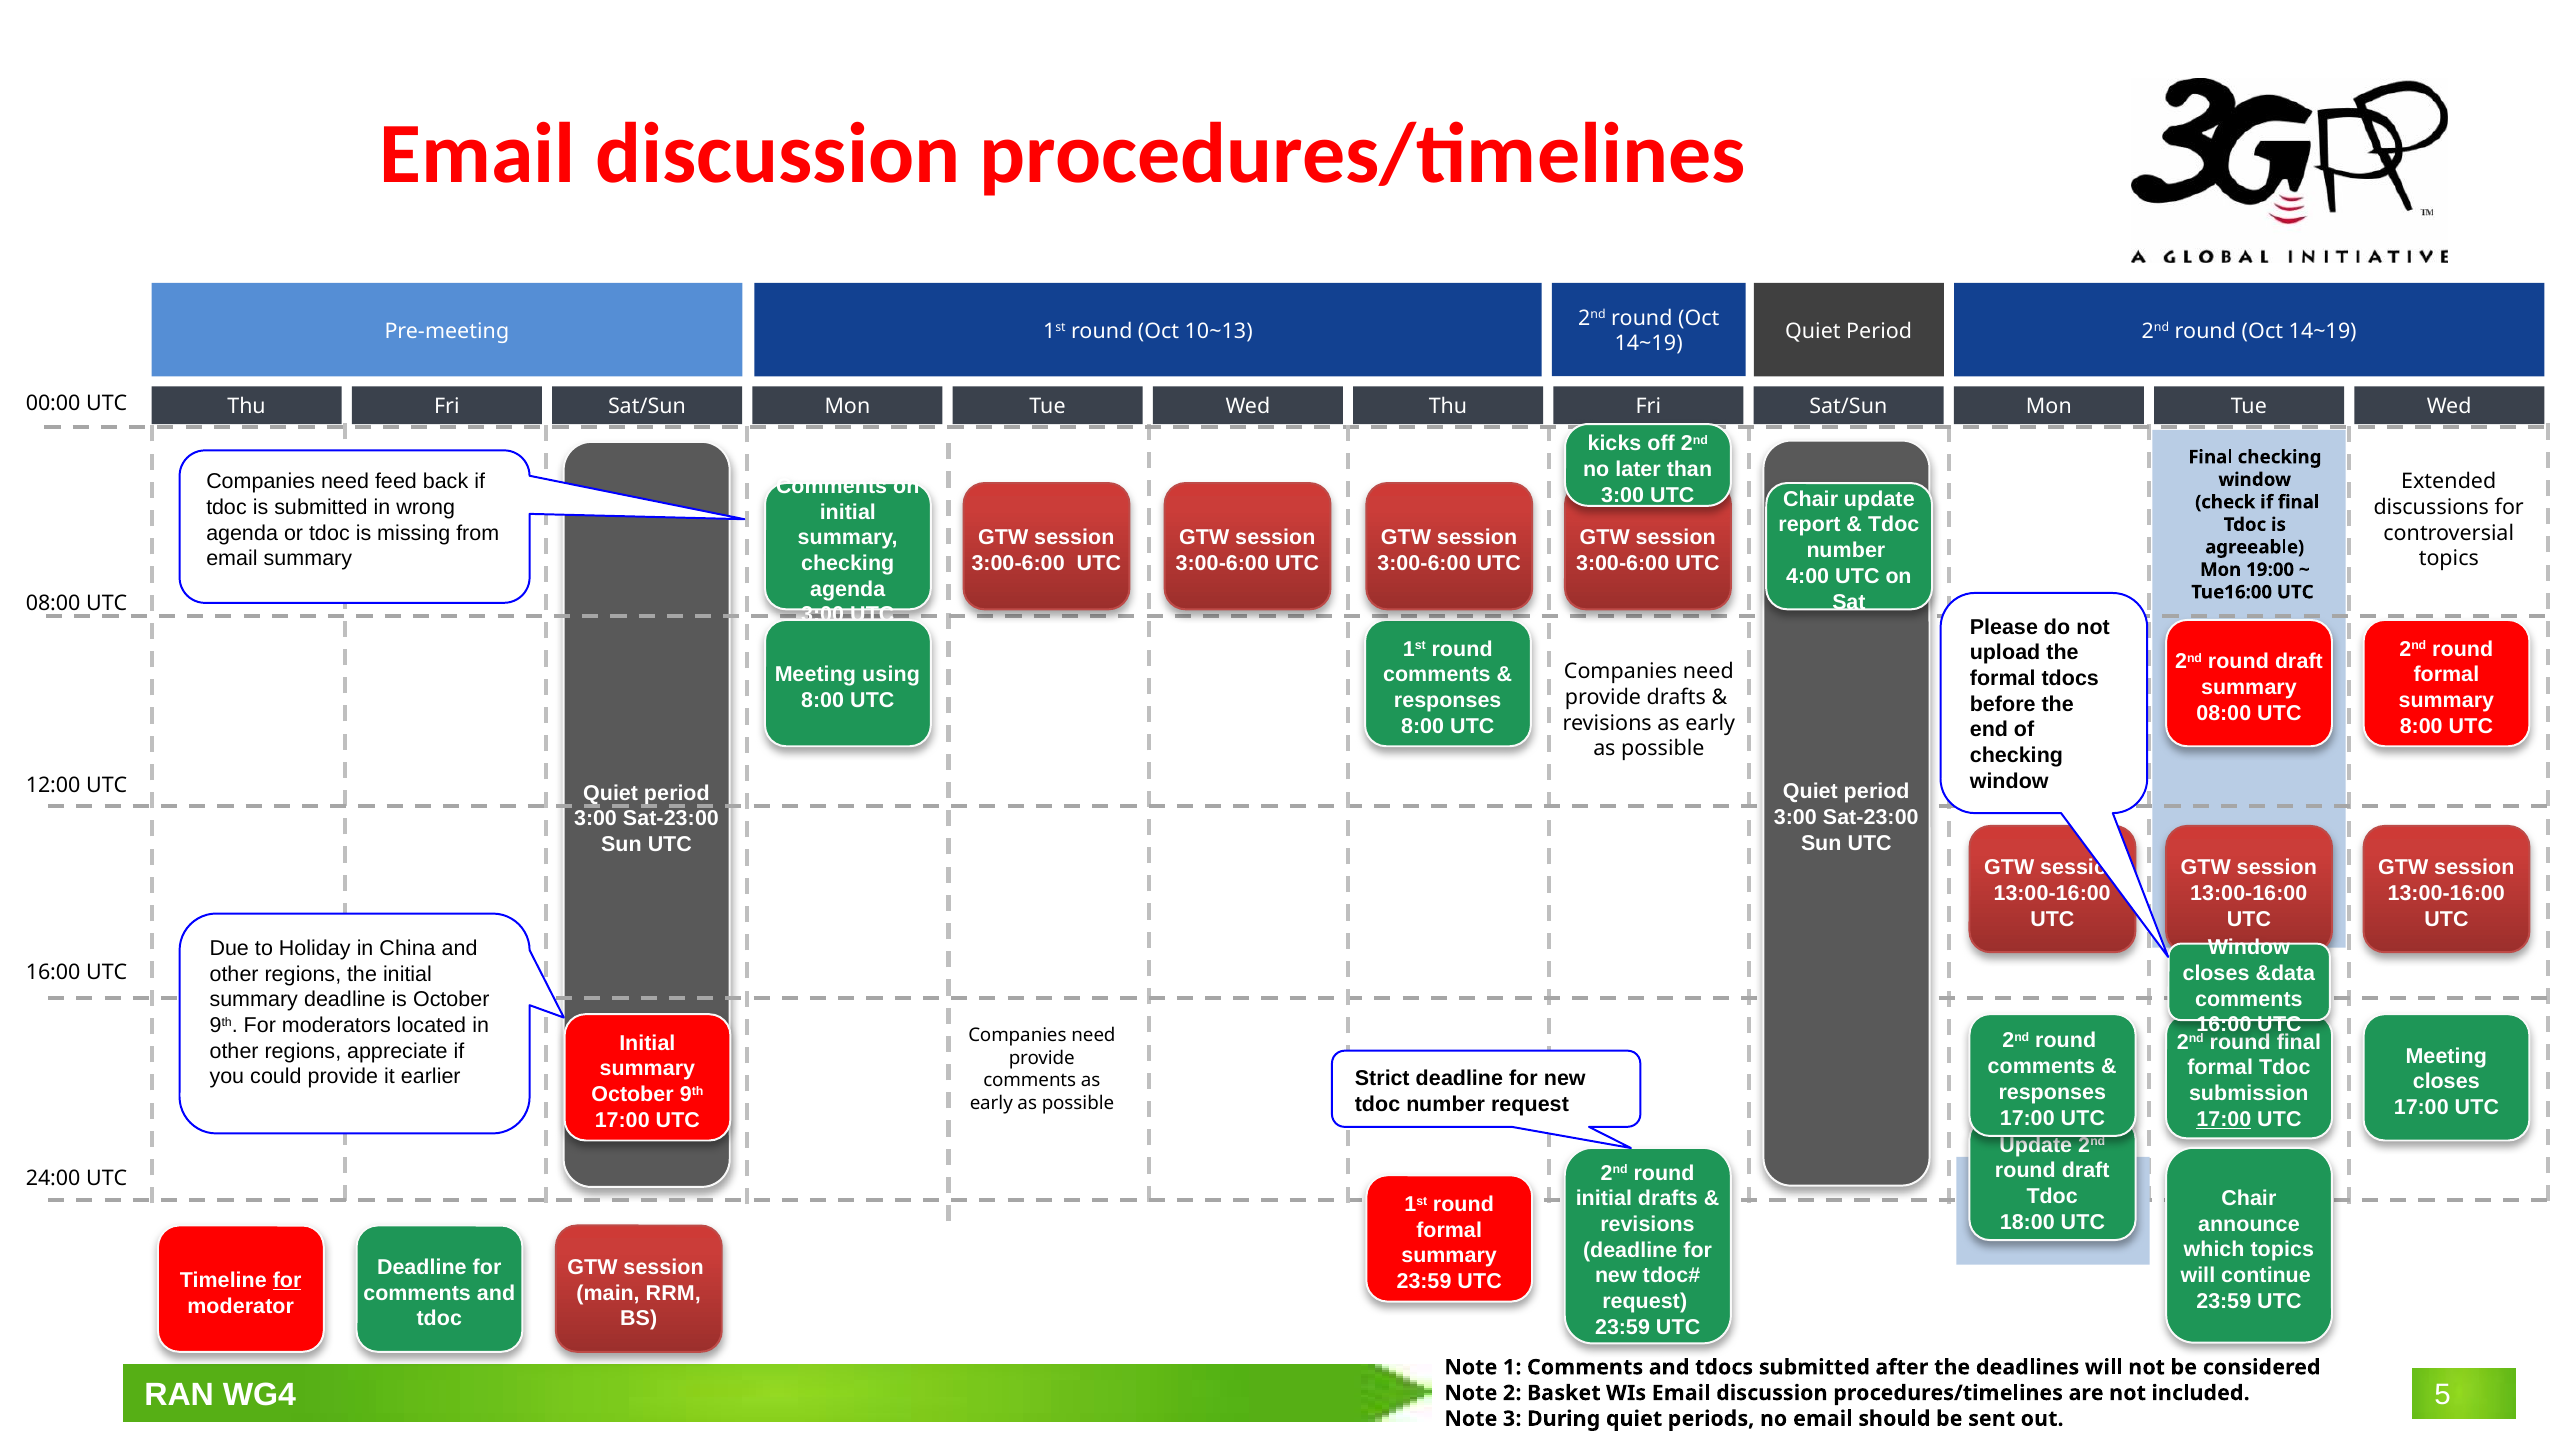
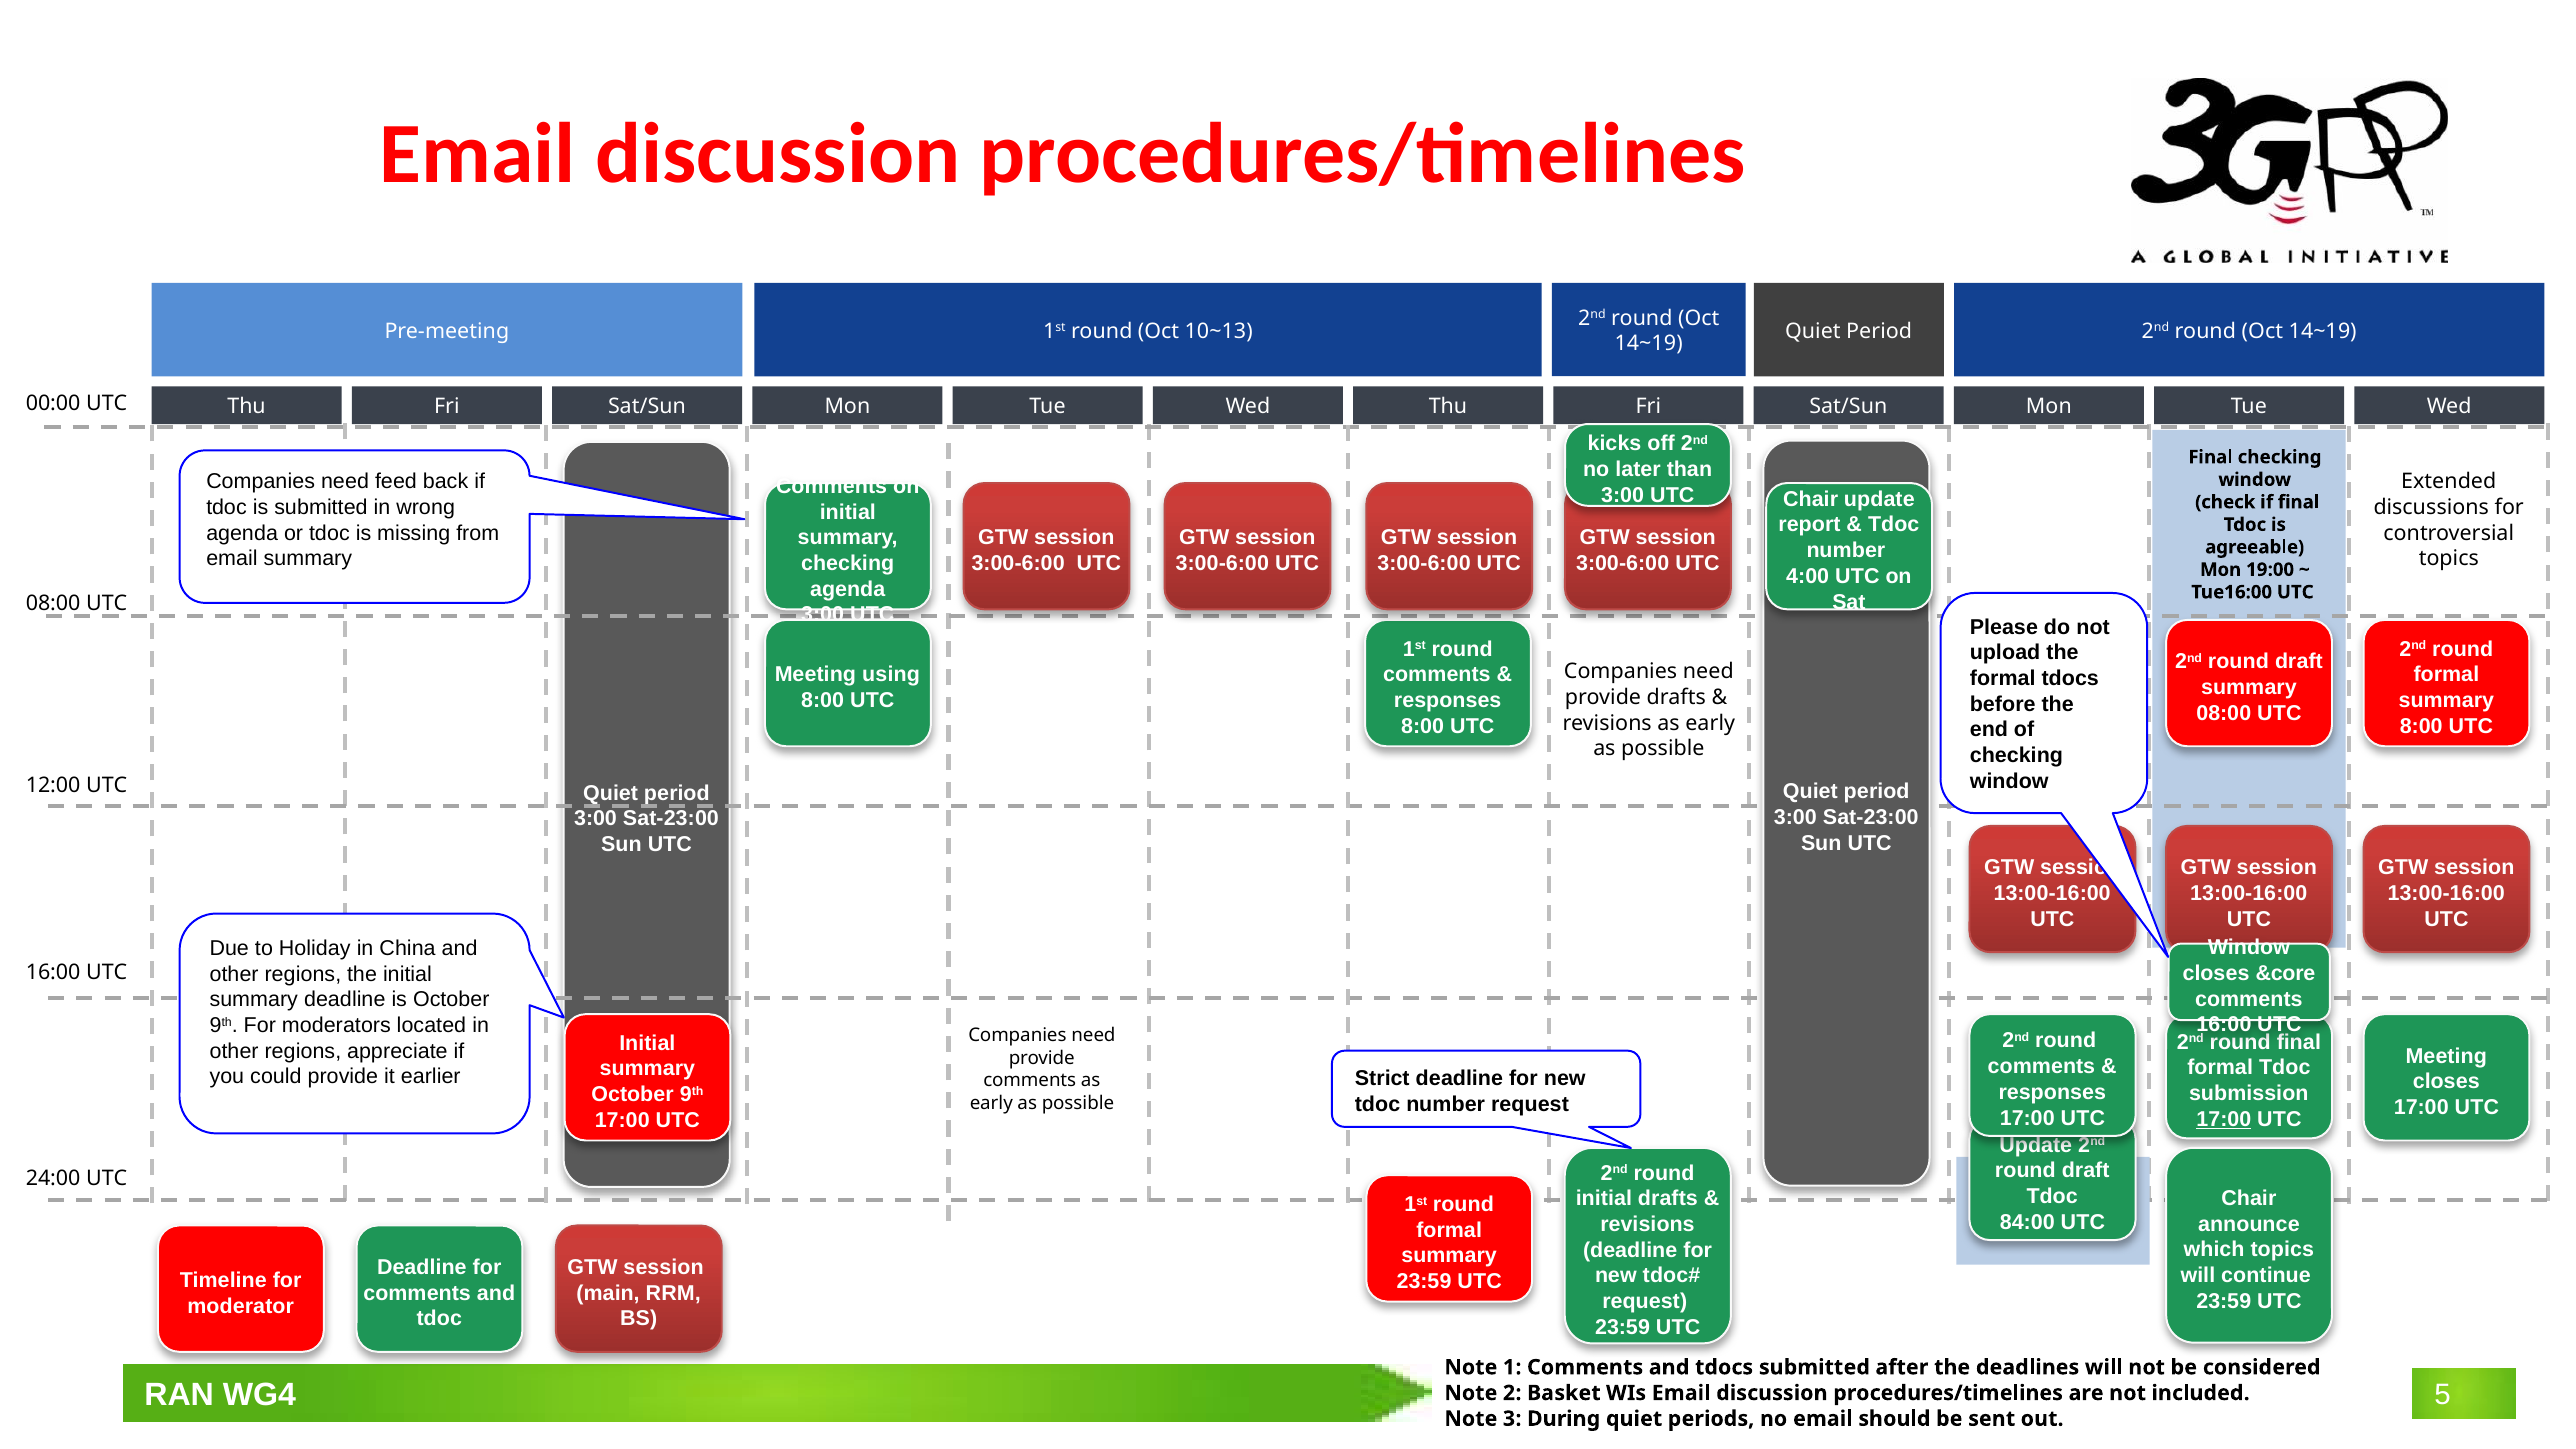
&data: &data -> &core (2285, 973)
18:00: 18:00 -> 84:00 (2027, 1222)
for underline: present -> none (287, 1280)
